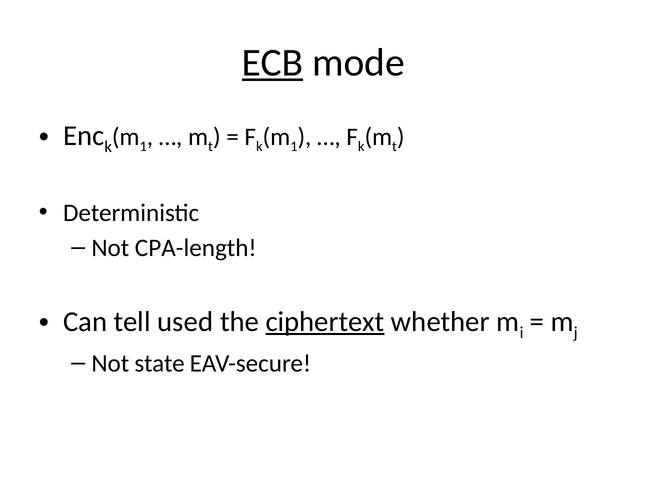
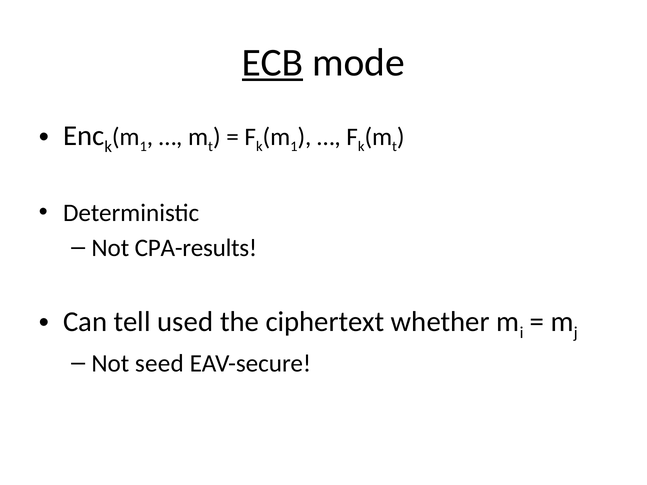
CPA-length: CPA-length -> CPA-results (196, 248)
ciphertext underline: present -> none (325, 322)
state: state -> seed (159, 364)
